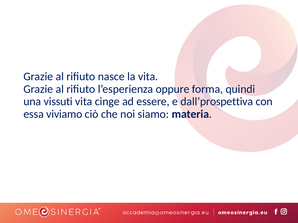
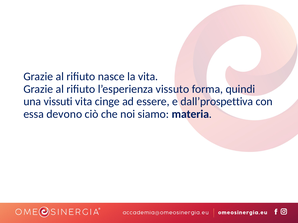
oppure: oppure -> vissuto (172, 89)
viviamo: viviamo -> devono (64, 114)
